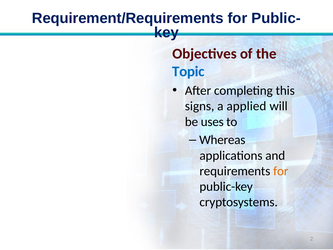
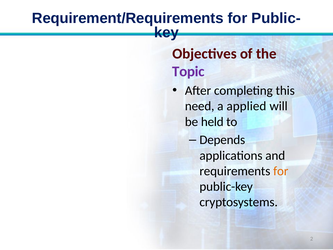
Topic colour: blue -> purple (188, 71)
signs: signs -> need (200, 106)
uses: uses -> held (212, 122)
Whereas: Whereas -> Depends (222, 140)
